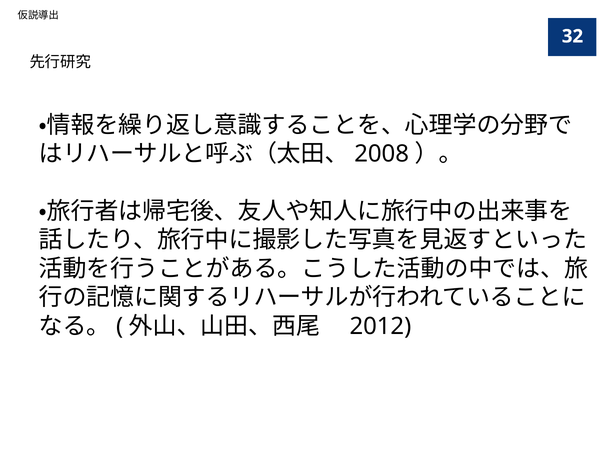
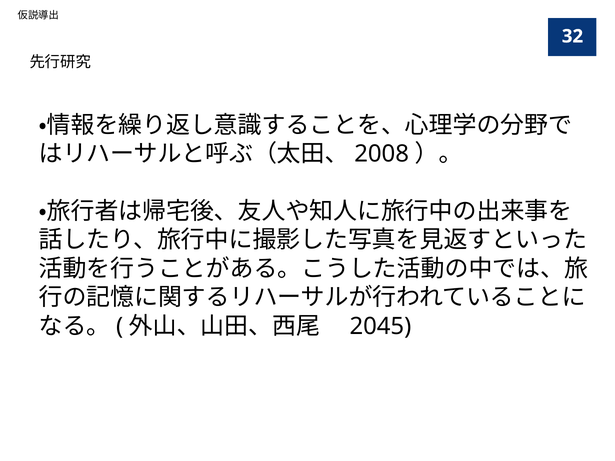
2012: 2012 -> 2045 (380, 326)
